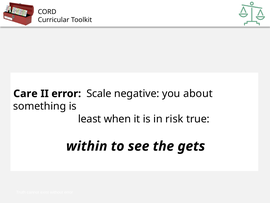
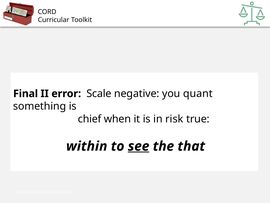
Care: Care -> Final (26, 93)
about: about -> quant (198, 93)
least: least -> chief (90, 119)
see underline: none -> present (139, 146)
gets: gets -> that (191, 146)
